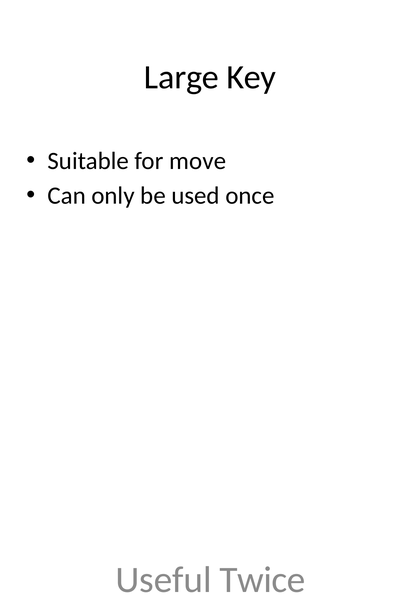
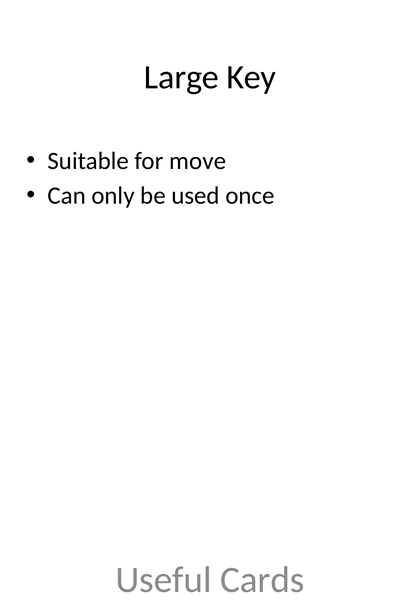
Twice: Twice -> Cards (262, 581)
